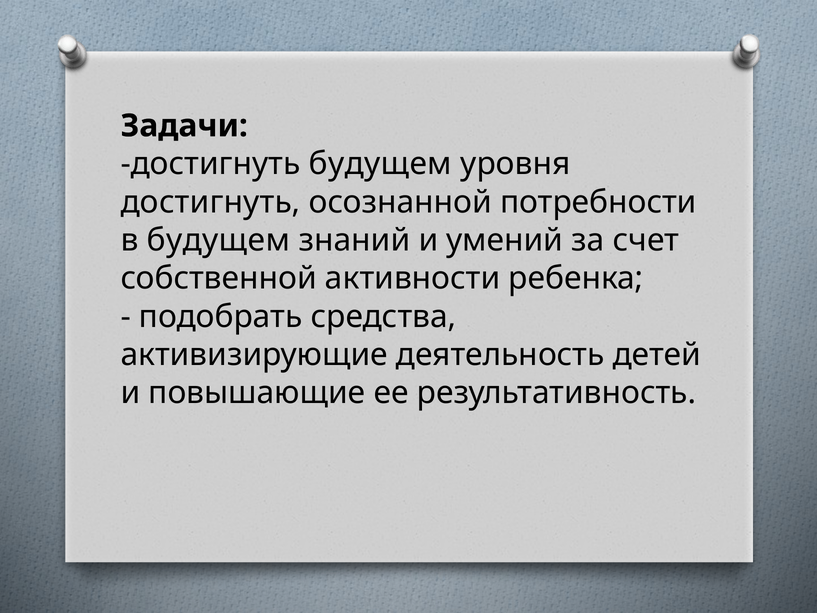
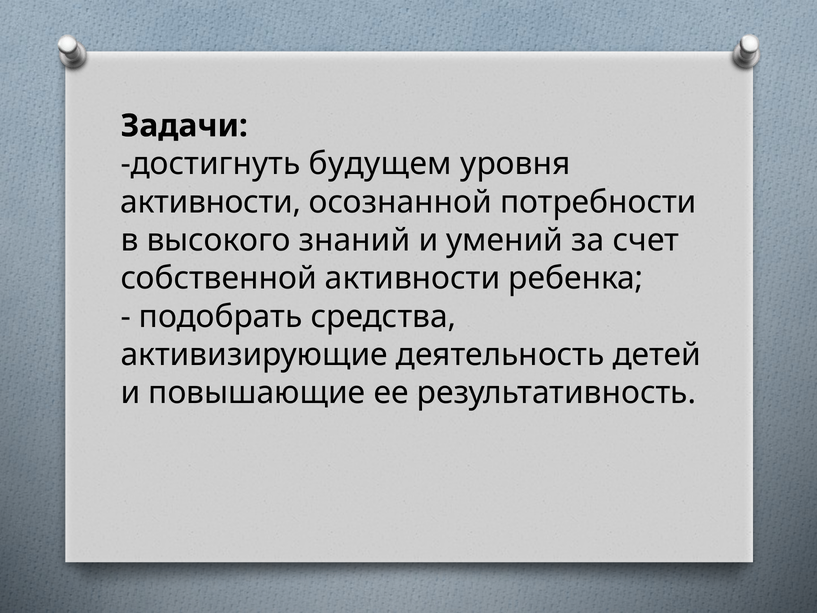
достигнуть: достигнуть -> активности (211, 202)
в будущем: будущем -> высокого (219, 240)
